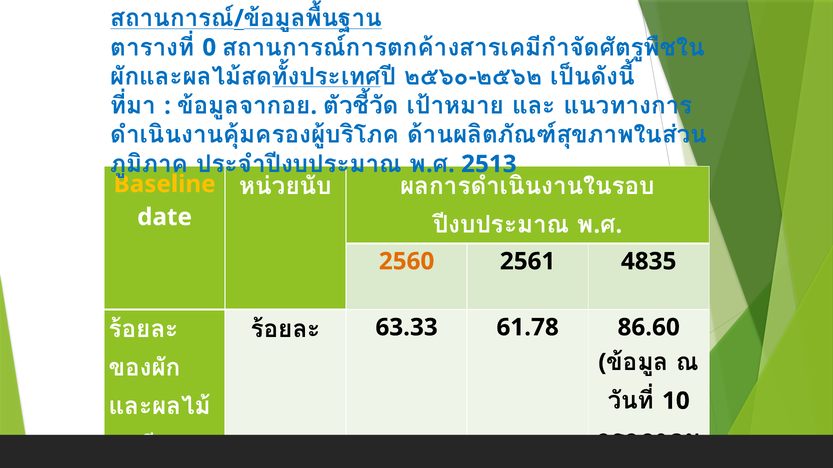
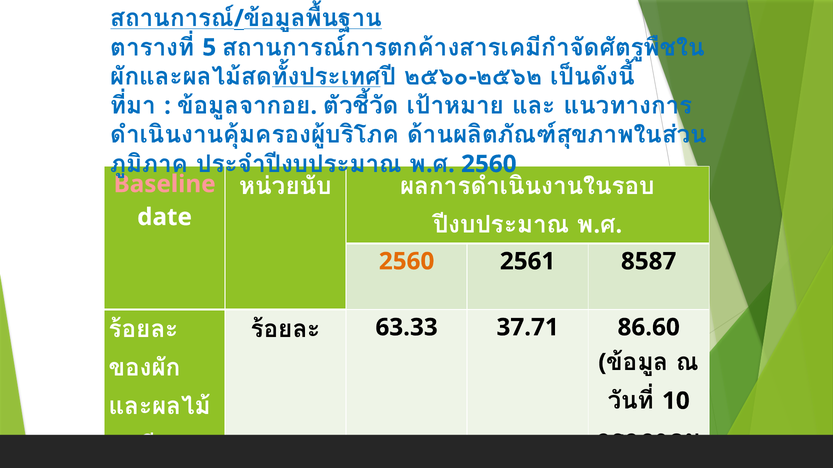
0: 0 -> 5 (209, 48)
2513: 2513 -> 2560 (489, 164)
Baseline colour: yellow -> pink (165, 184)
4835: 4835 -> 8587 (649, 262)
61.78: 61.78 -> 37.71 (528, 328)
